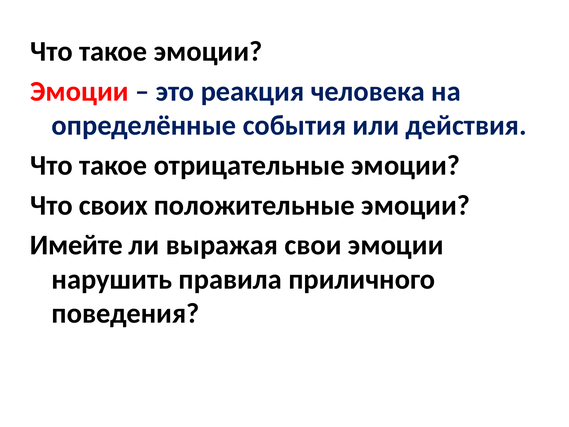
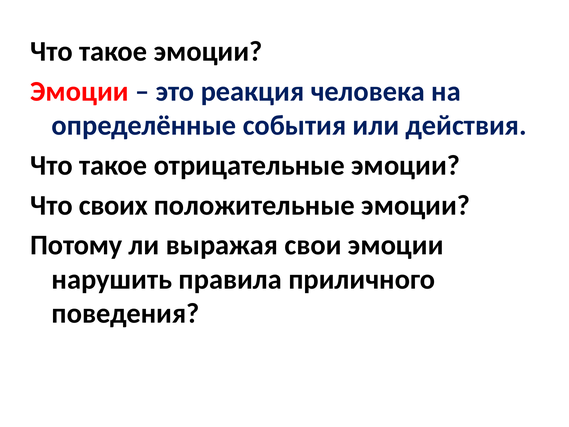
Имейте: Имейте -> Потому (76, 245)
